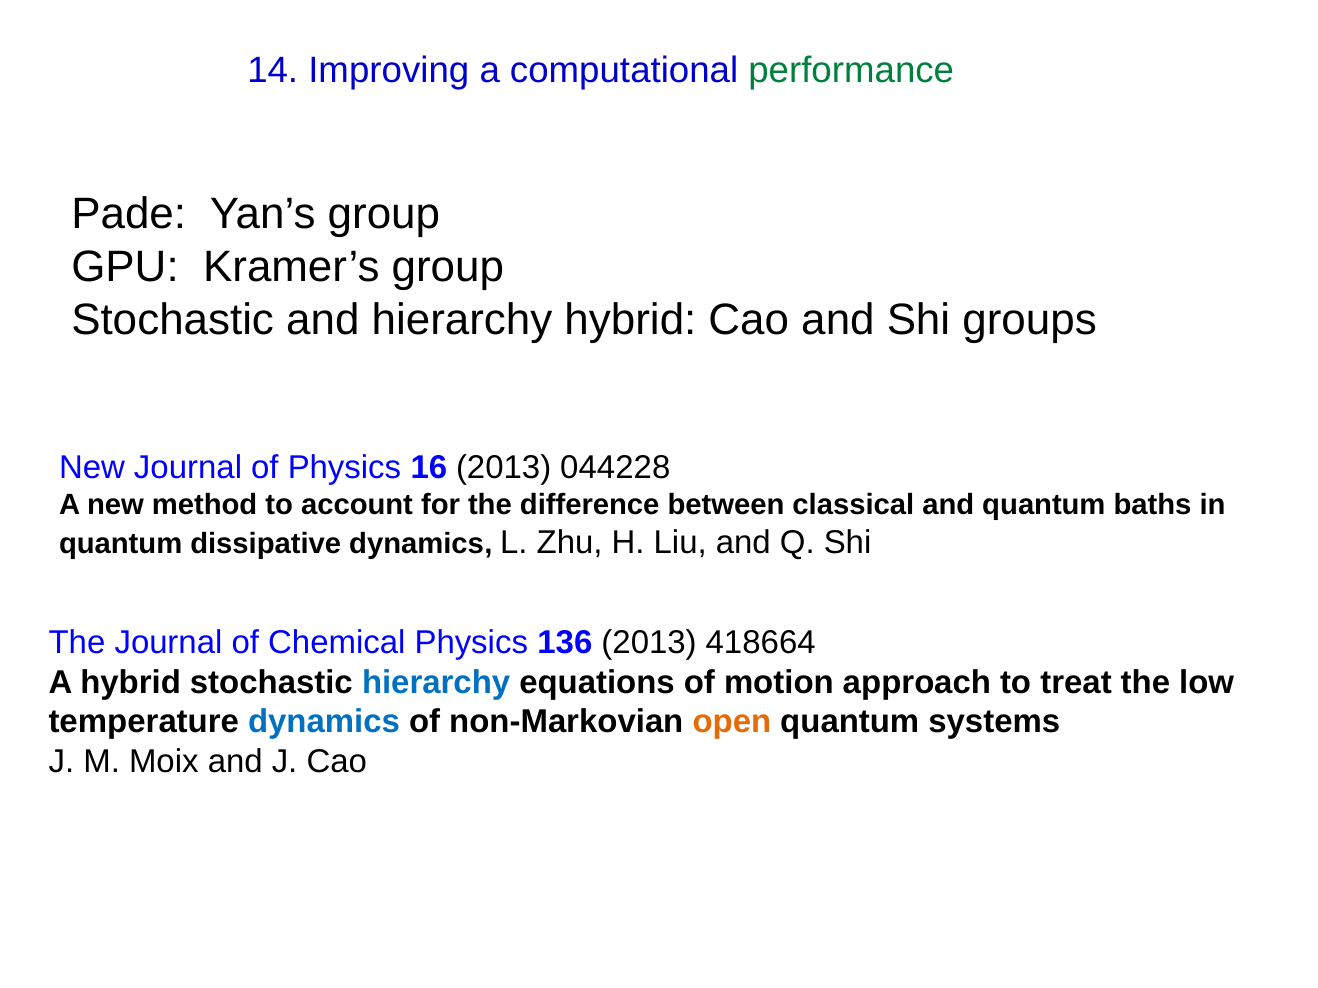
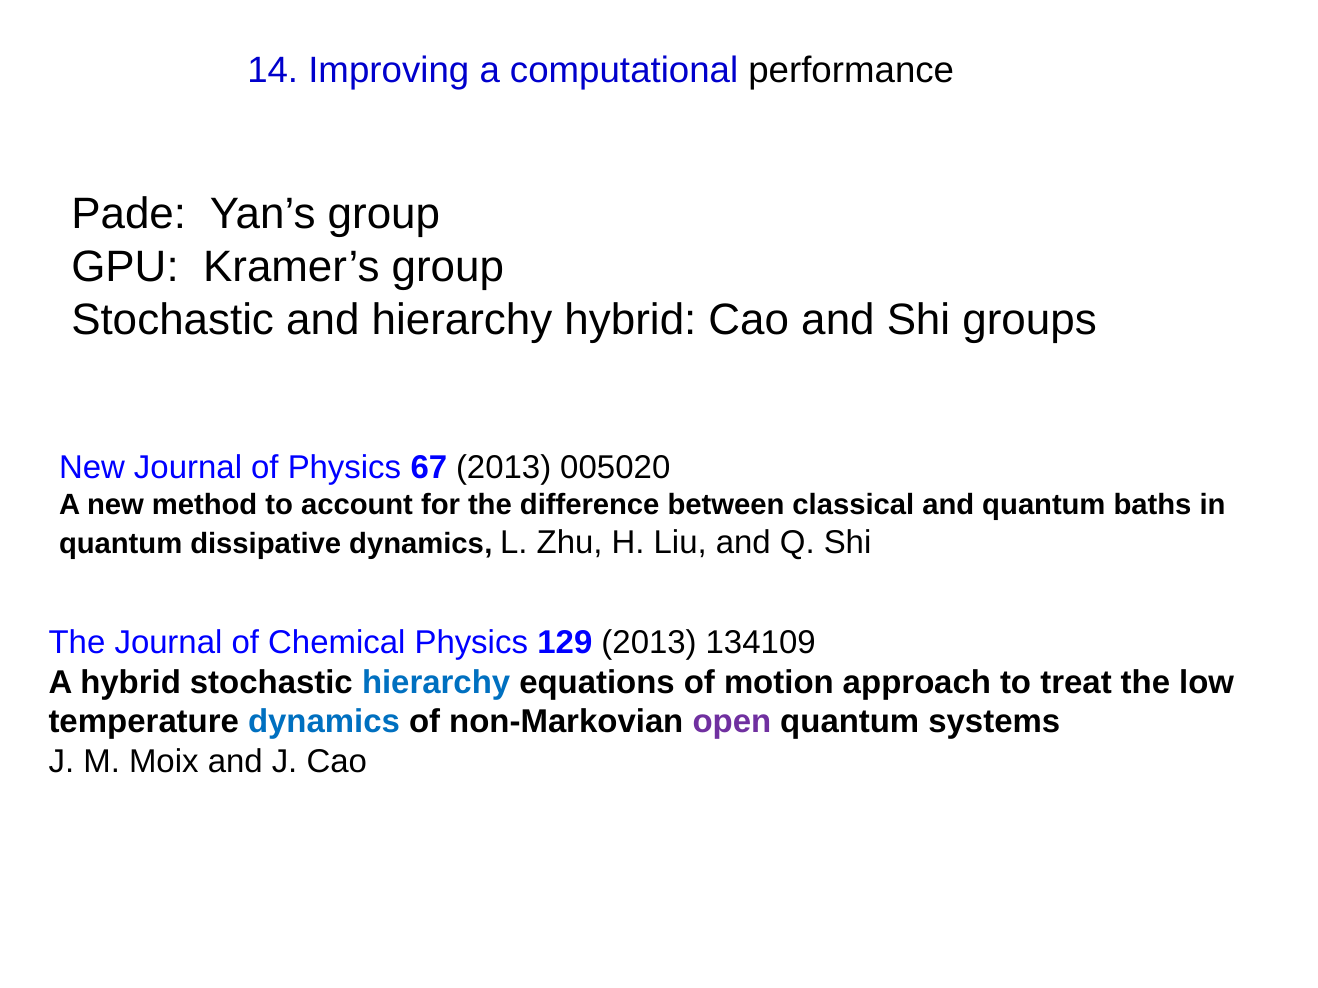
performance colour: green -> black (851, 71)
16: 16 -> 67 (429, 468)
044228: 044228 -> 005020 (615, 468)
136: 136 -> 129 (565, 643)
418664: 418664 -> 134109 (761, 643)
open colour: orange -> purple (732, 722)
